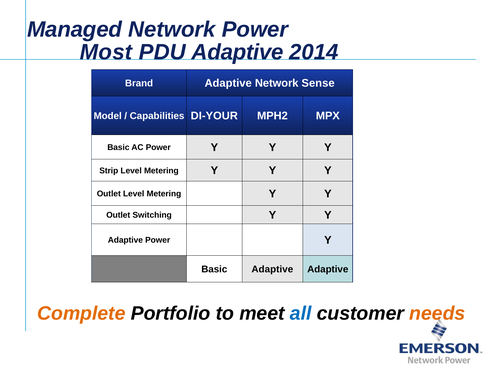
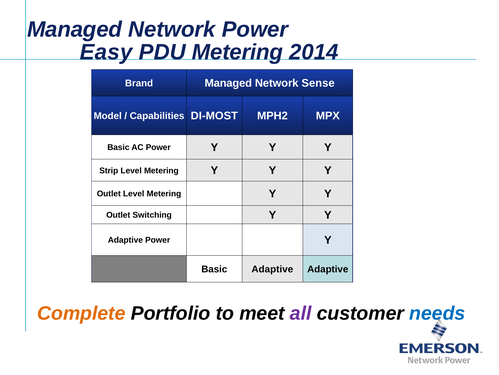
Most: Most -> Easy (106, 52)
PDU Adaptive: Adaptive -> Metering (238, 52)
Brand Adaptive: Adaptive -> Managed (228, 83)
DI-YOUR: DI-YOUR -> DI-MOST (214, 116)
all colour: blue -> purple (301, 313)
needs colour: orange -> blue (437, 313)
